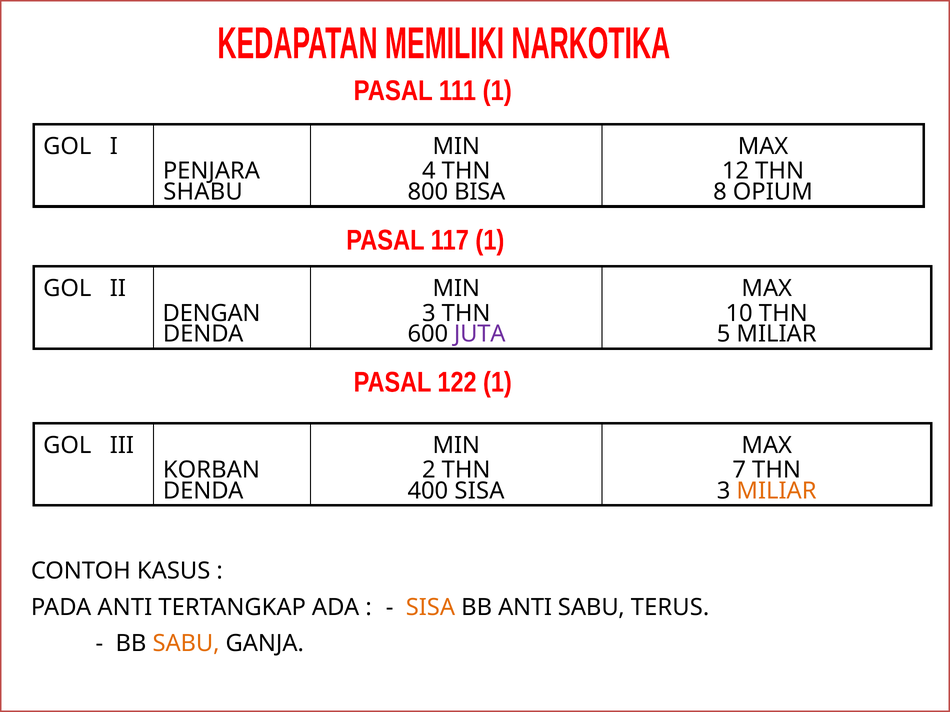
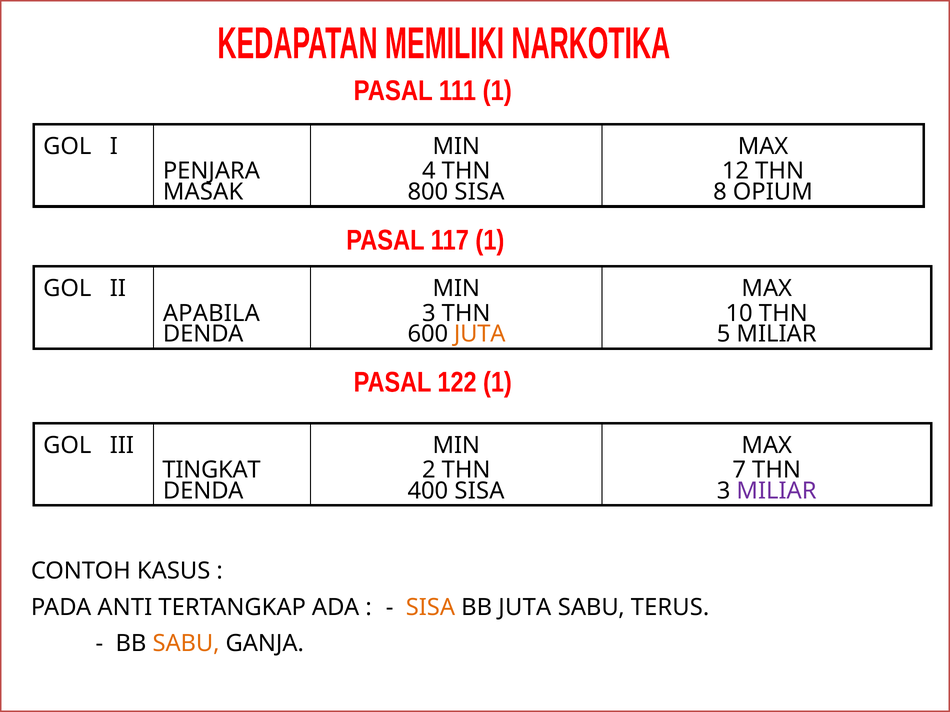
SHABU: SHABU -> MASAK (203, 192)
800 BISA: BISA -> SISA (479, 192)
DENGAN: DENGAN -> APABILA (211, 313)
JUTA colour: purple -> orange (480, 334)
KORBAN: KORBAN -> TINGKAT (212, 470)
MILIAR colour: orange -> purple (777, 491)
BB ANTI: ANTI -> JUTA (525, 608)
